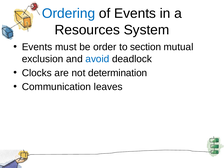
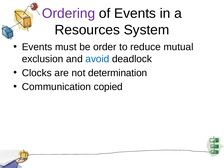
Ordering colour: blue -> purple (69, 13)
section: section -> reduce (146, 47)
leaves: leaves -> copied (108, 87)
